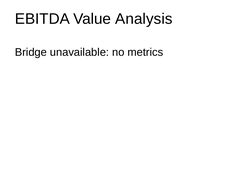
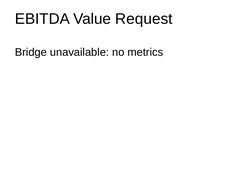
Analysis: Analysis -> Request (144, 19)
